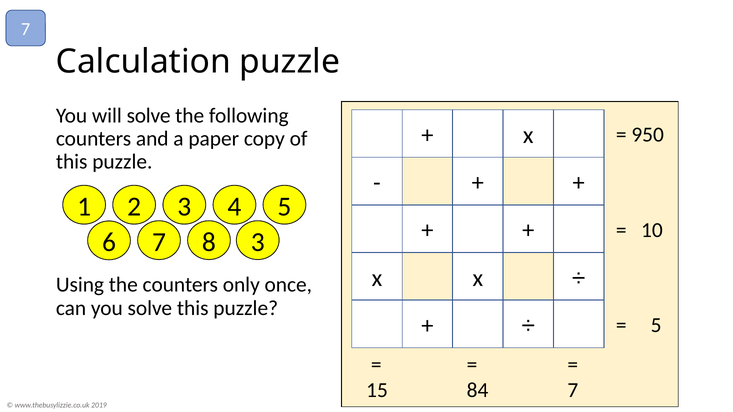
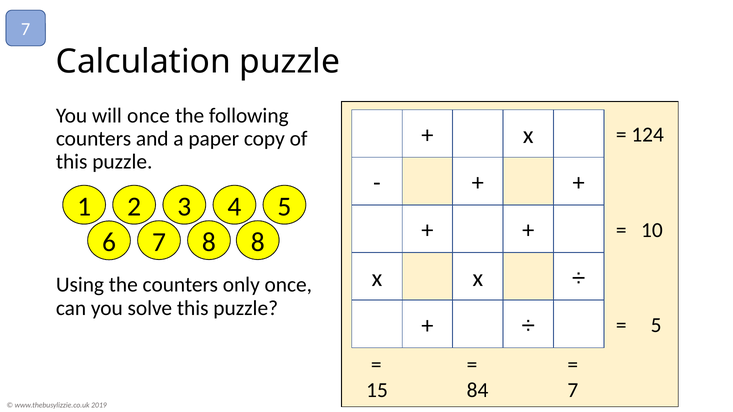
will solve: solve -> once (148, 116)
950: 950 -> 124 (648, 135)
8 3: 3 -> 8 (258, 242)
